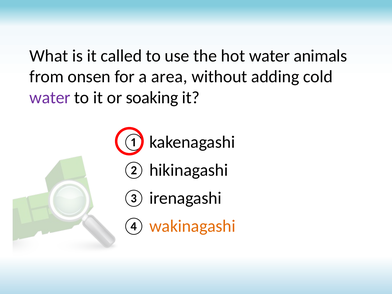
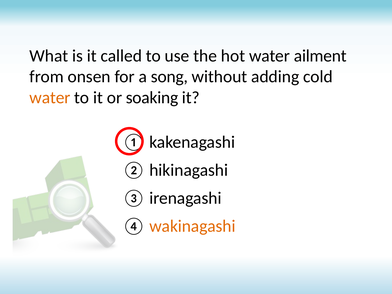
animals: animals -> ailment (320, 56)
area: area -> song (169, 77)
water colour: purple -> orange (50, 98)
